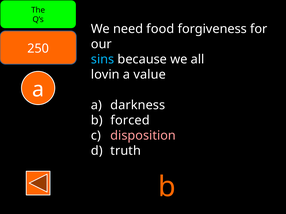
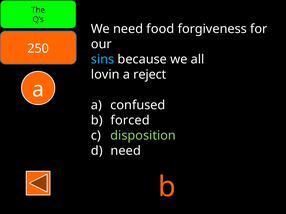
value: value -> reject (150, 75)
darkness: darkness -> confused (138, 105)
disposition colour: pink -> light green (143, 136)
truth: truth -> need (126, 151)
